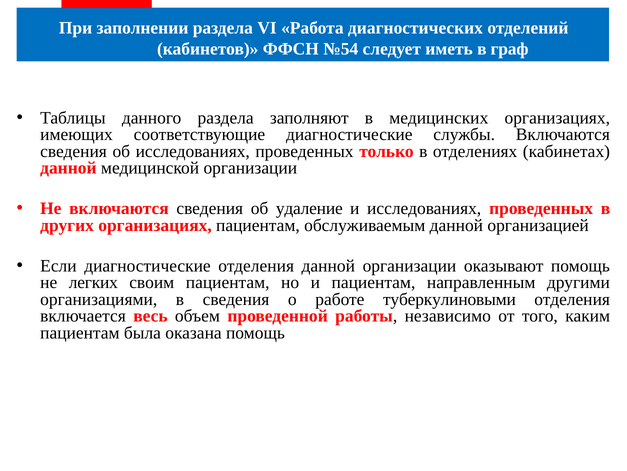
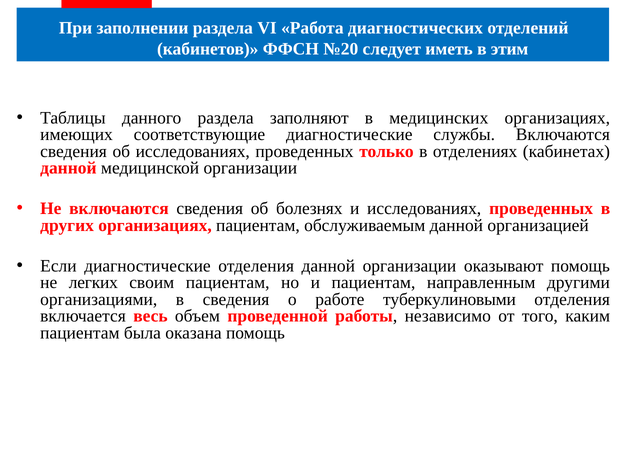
№54: №54 -> №20 (341, 49)
граф: граф -> этим (510, 49)
удаление: удаление -> болезнях (309, 208)
